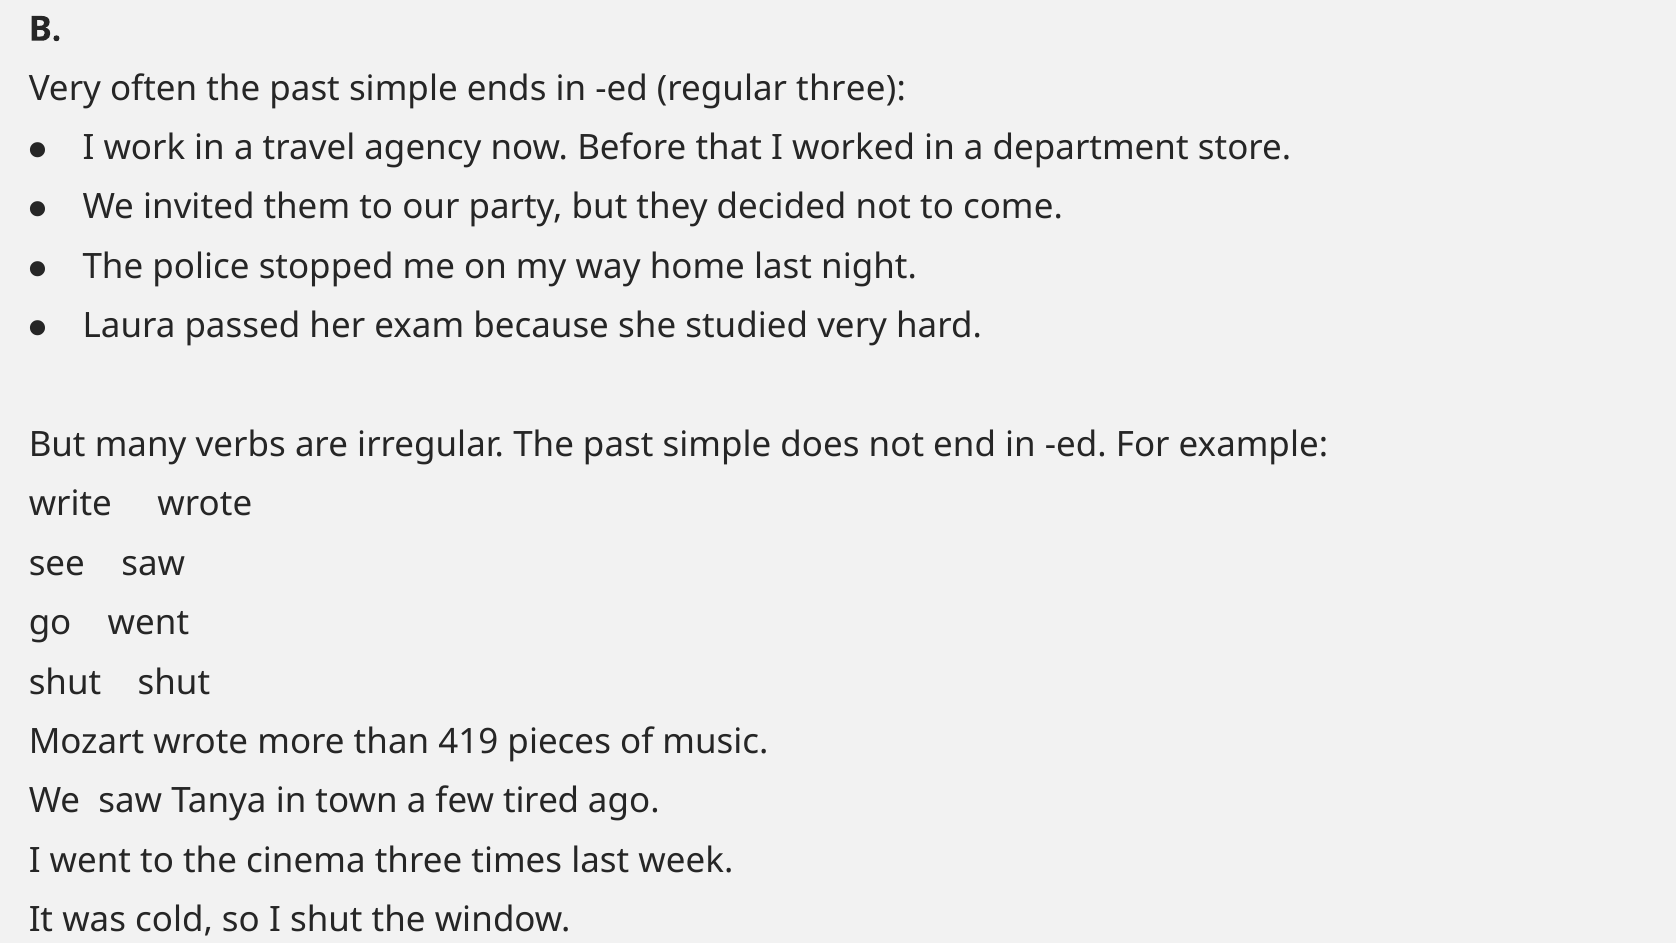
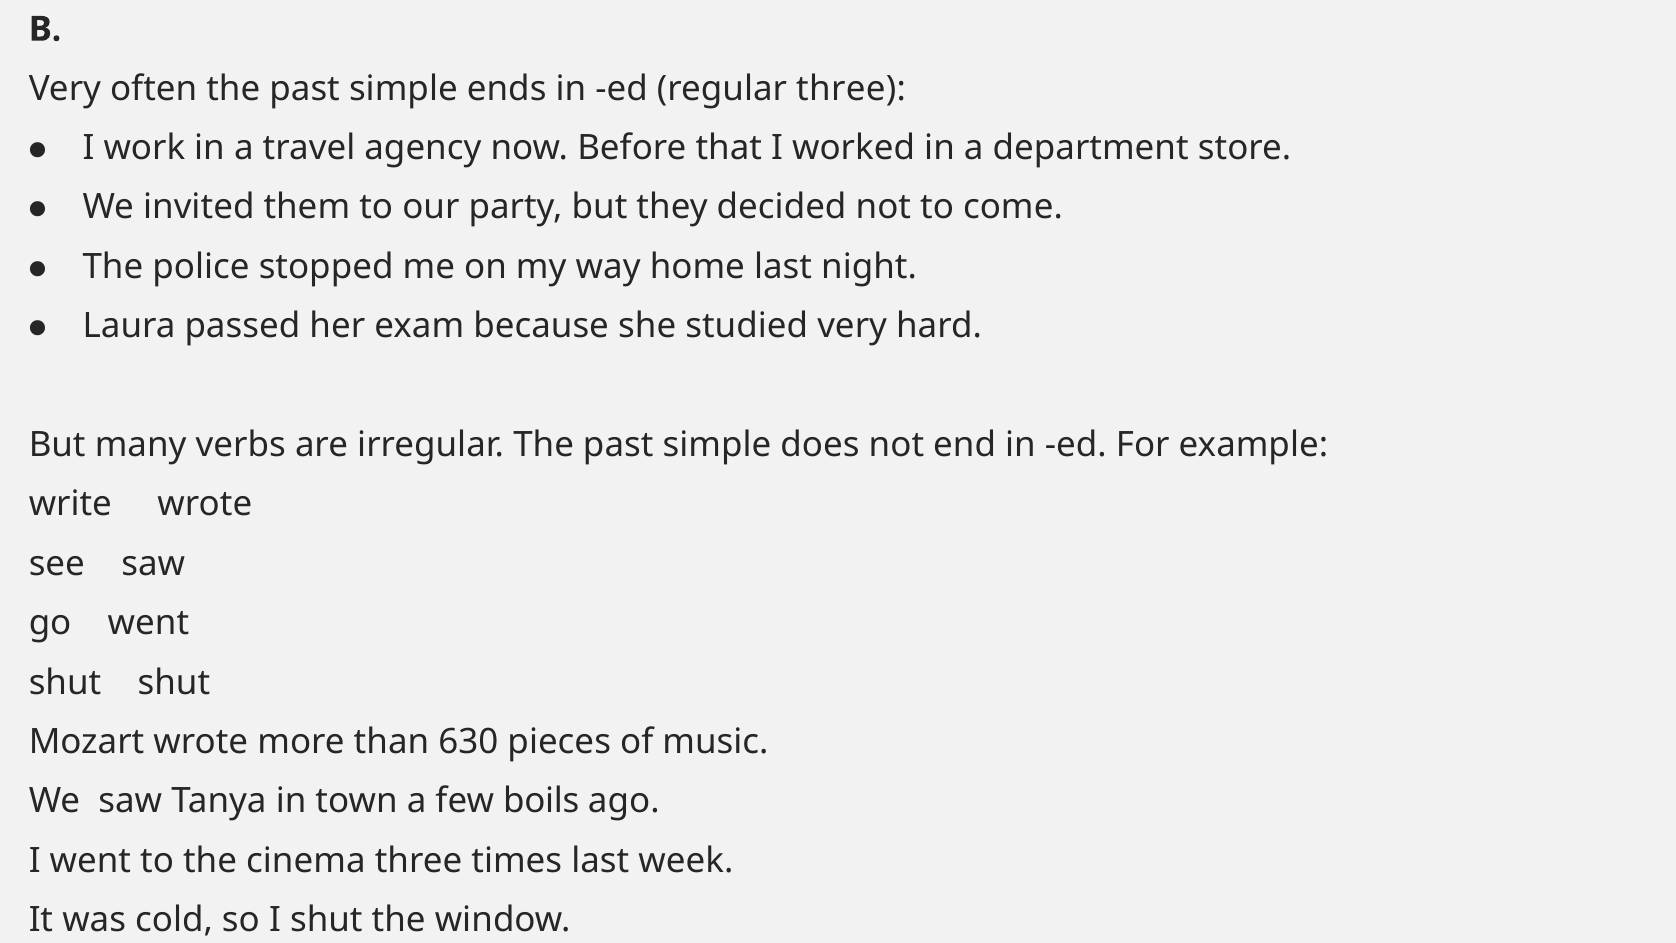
419: 419 -> 630 (468, 742)
tired: tired -> boils (541, 801)
